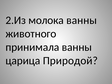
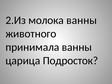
Природой: Природой -> Подросток (70, 61)
